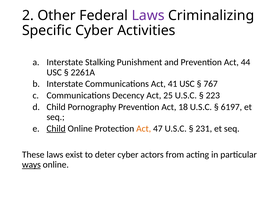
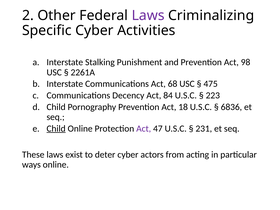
44: 44 -> 98 (246, 62)
41: 41 -> 68 (173, 84)
767: 767 -> 475 (211, 84)
25: 25 -> 84 (168, 95)
6197: 6197 -> 6836 (231, 107)
Act colour: orange -> purple (144, 129)
ways underline: present -> none (31, 165)
